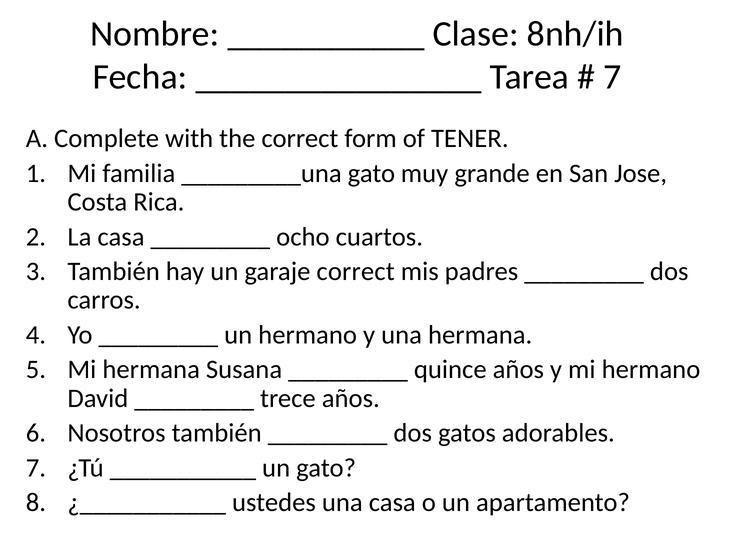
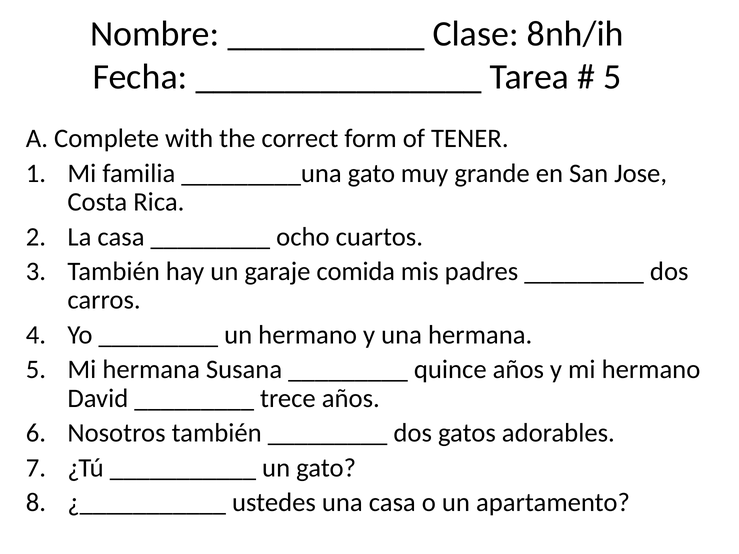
7: 7 -> 5 (612, 77)
garaje correct: correct -> comida (356, 272)
